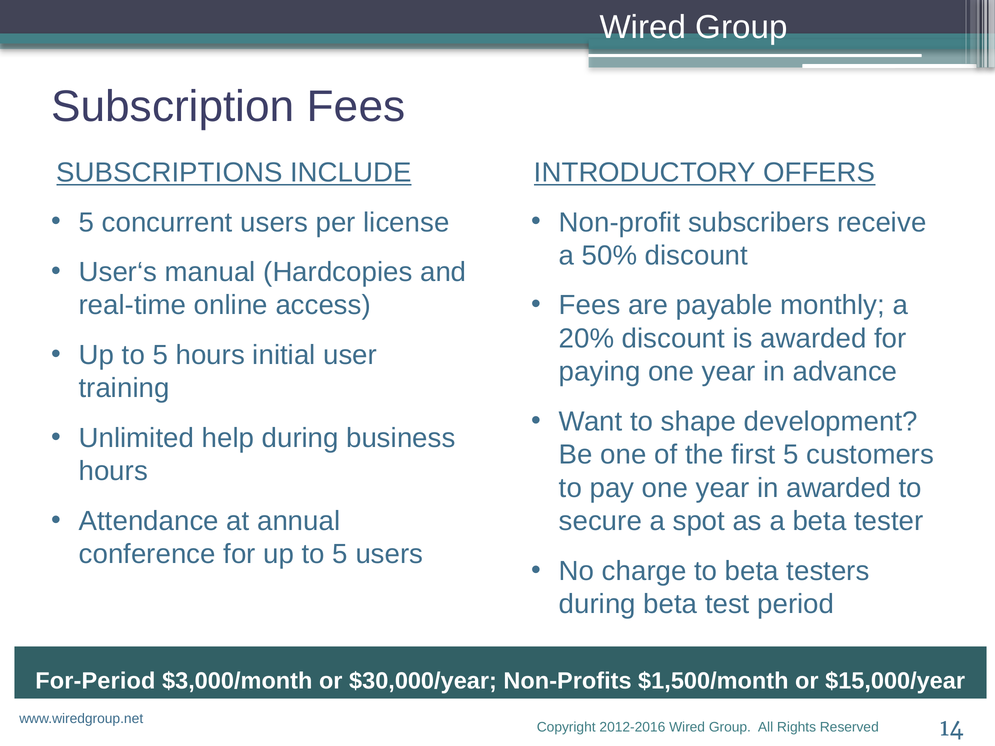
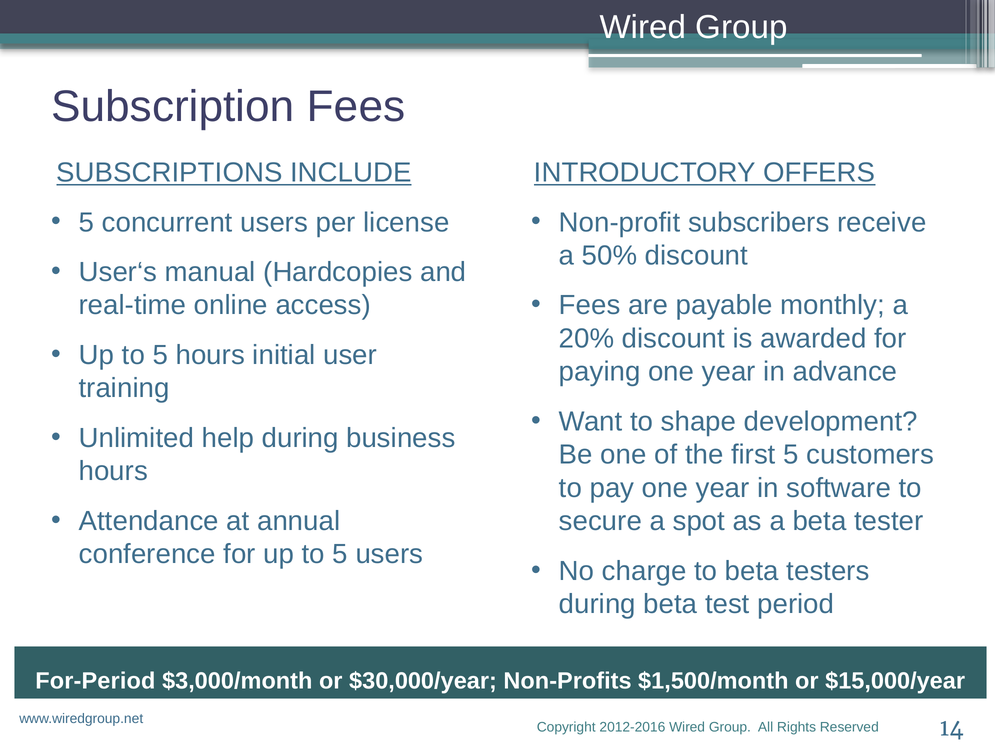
in awarded: awarded -> software (839, 488)
